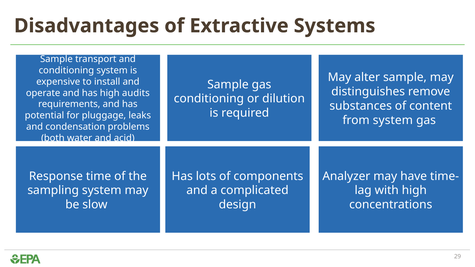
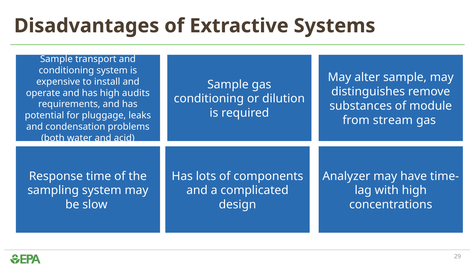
content: content -> module (431, 106)
from system: system -> stream (393, 120)
